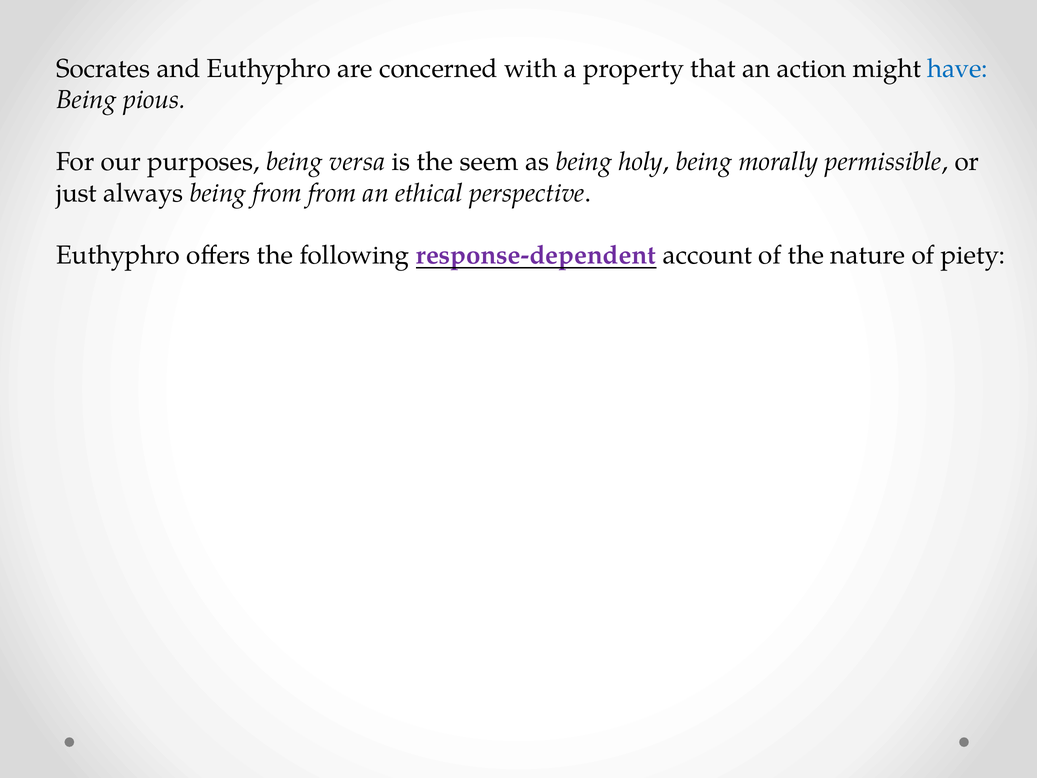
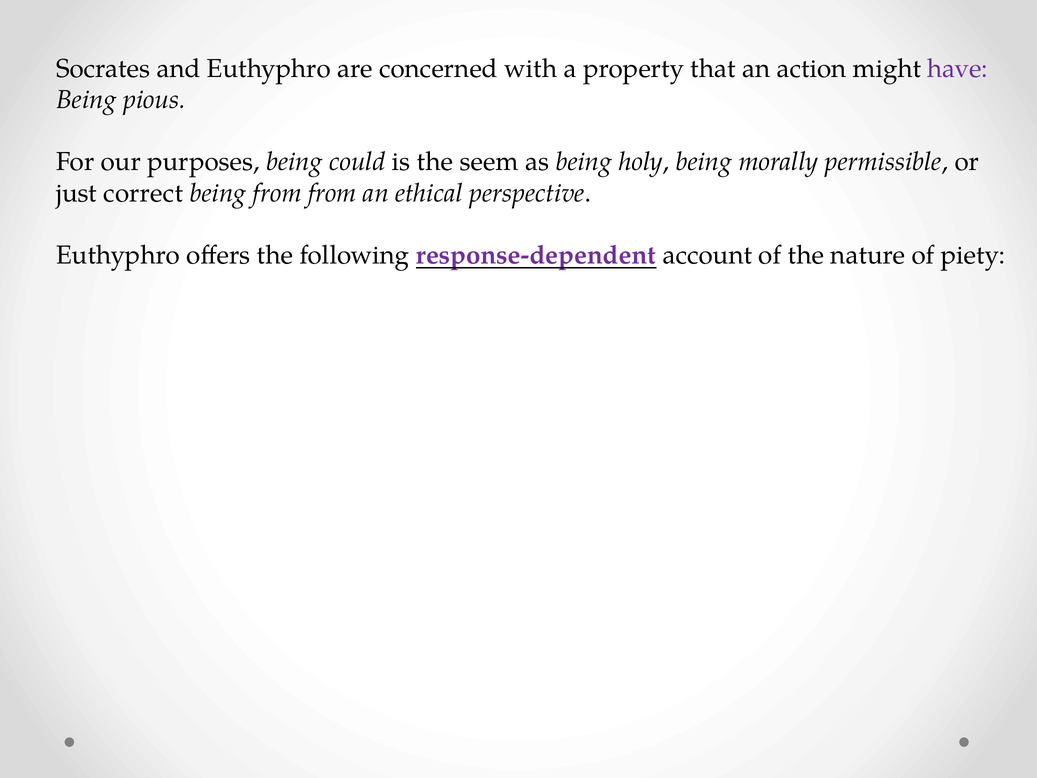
have colour: blue -> purple (958, 69)
versa: versa -> could (357, 162)
always: always -> correct (143, 193)
